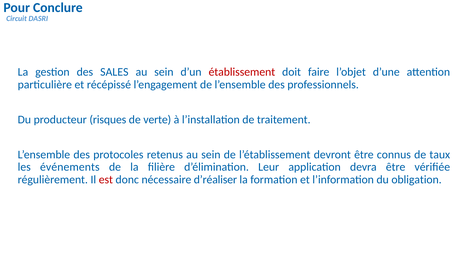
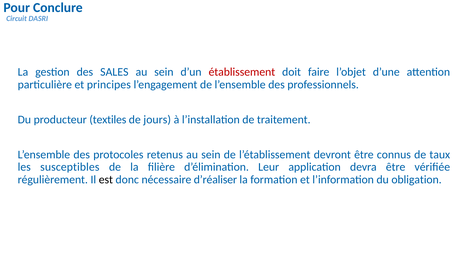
récépissé: récépissé -> principes (109, 84)
risques: risques -> textiles (108, 119)
verte: verte -> jours (157, 119)
événements: événements -> susceptibles (70, 167)
est colour: red -> black (106, 180)
